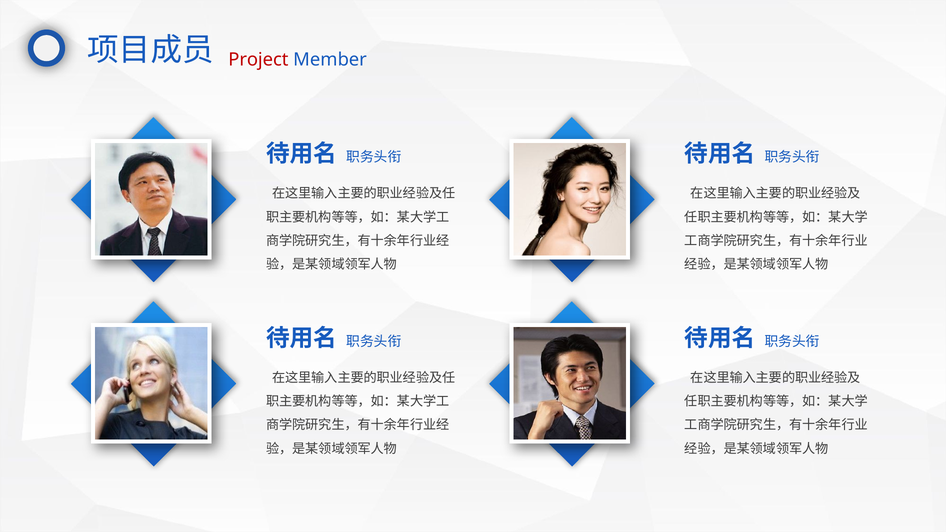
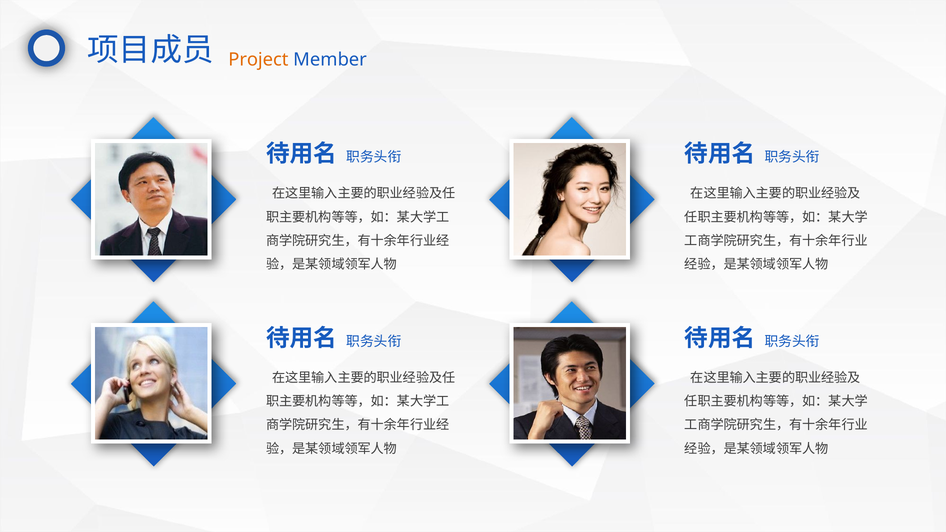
Project colour: red -> orange (258, 60)
